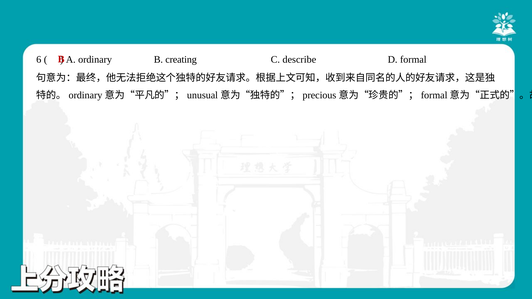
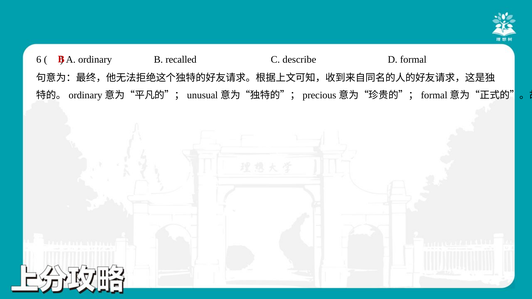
creating: creating -> recalled (181, 60)
